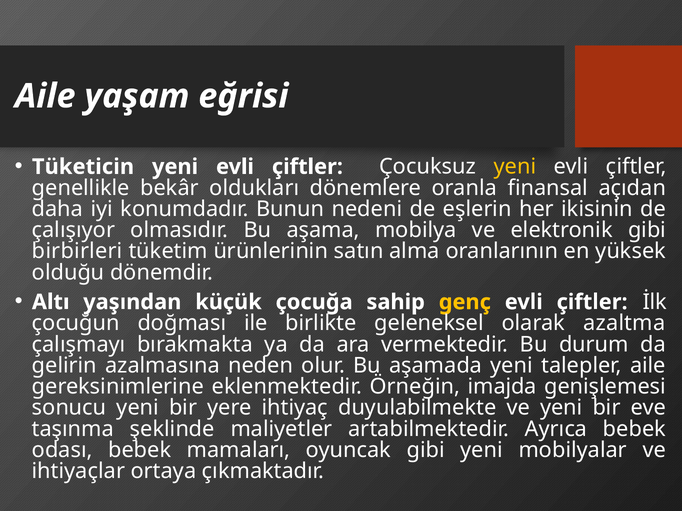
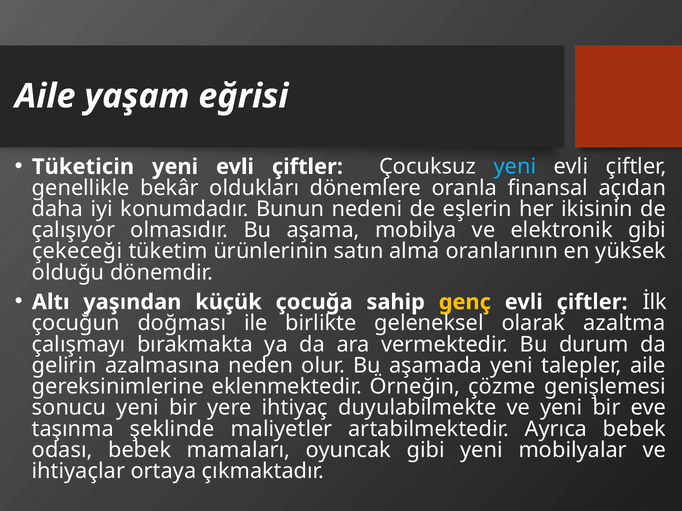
yeni colour: yellow -> light blue (515, 167)
birbirleri: birbirleri -> çekeceği (77, 252)
imajda: imajda -> çözme (502, 387)
